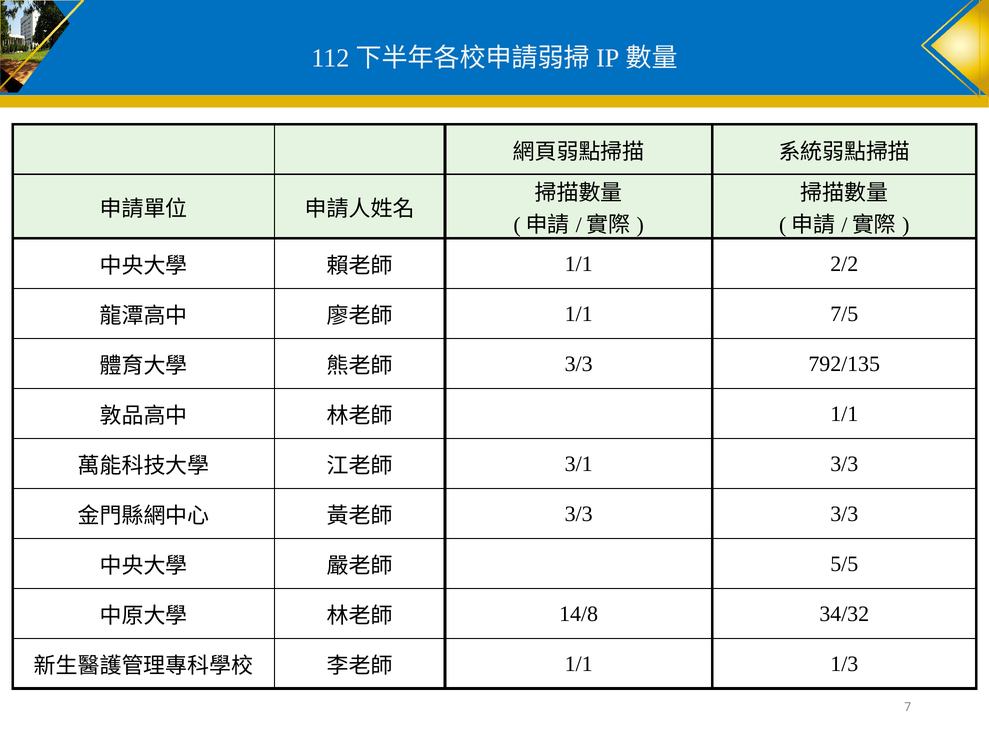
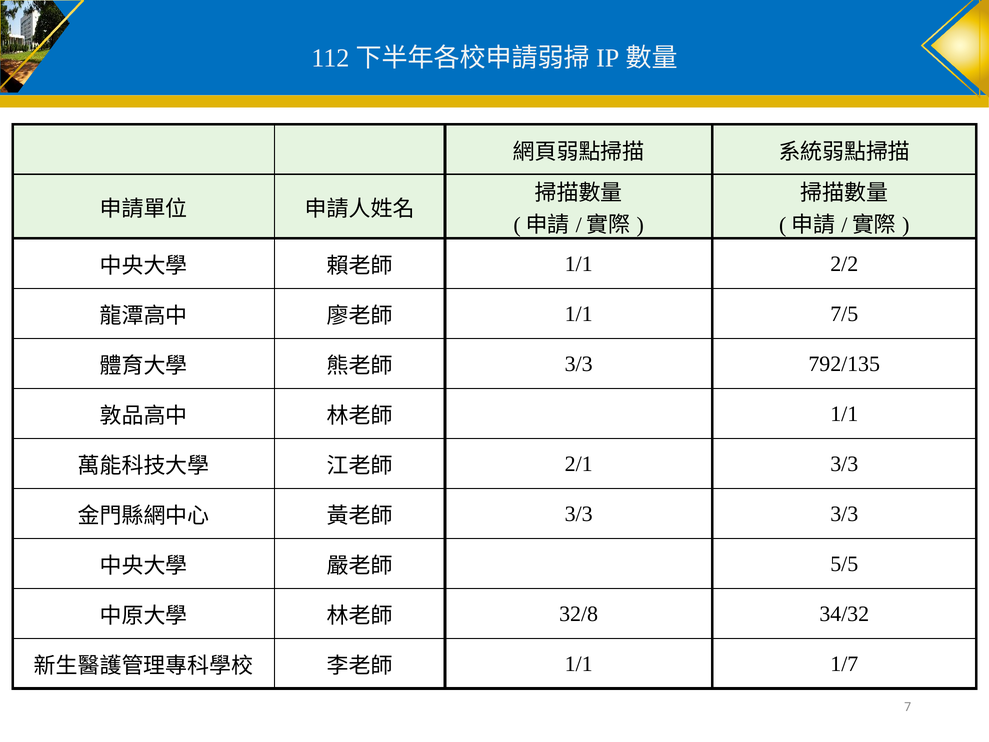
3/1: 3/1 -> 2/1 (579, 464)
14/8: 14/8 -> 32/8 (579, 614)
1/3: 1/3 -> 1/7 (844, 664)
